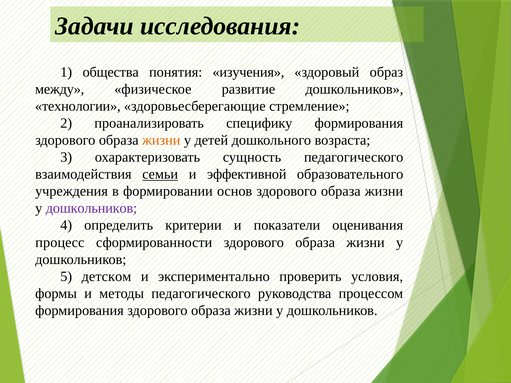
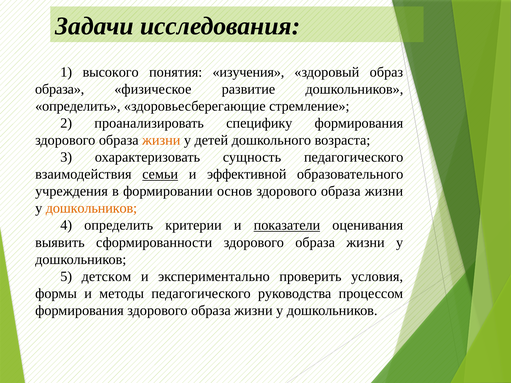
общества: общества -> высокого (111, 72)
между: между -> образа (60, 89)
технологии: технологии -> определить (78, 106)
дошкольников colour: purple -> orange (91, 208)
показатели underline: none -> present (287, 225)
процесс: процесс -> выявить (60, 242)
